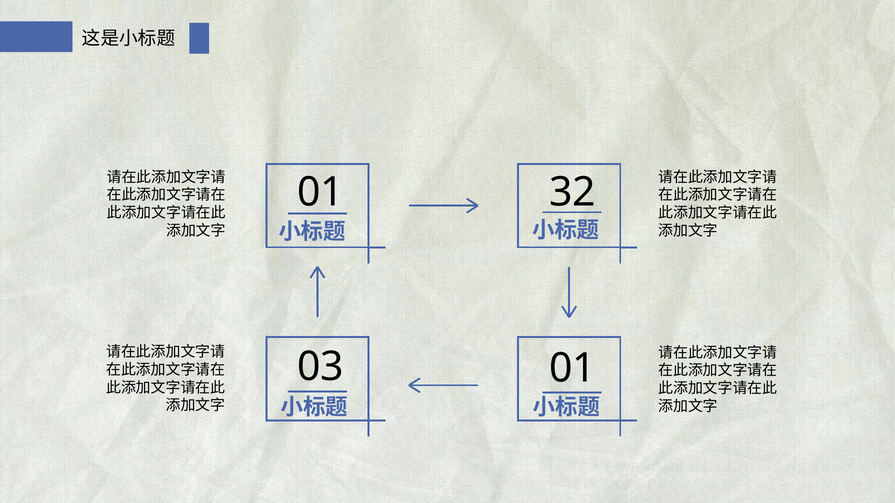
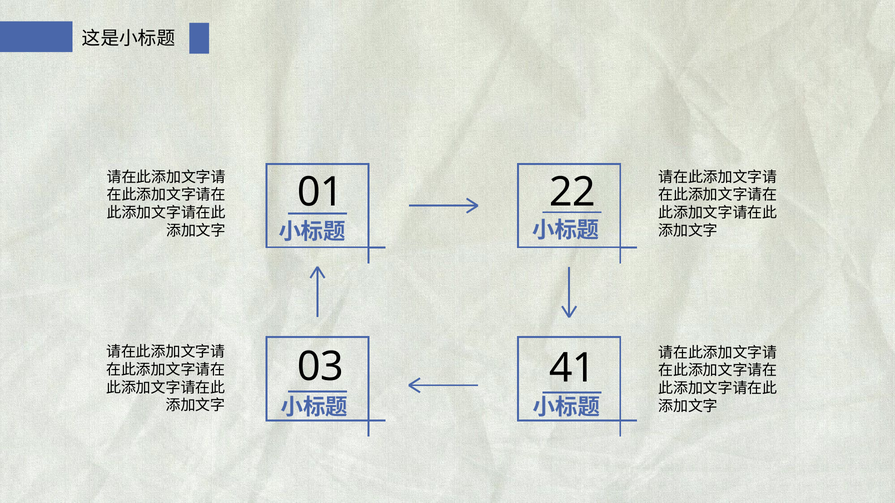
32: 32 -> 22 (572, 192)
03 01: 01 -> 41 (572, 368)
